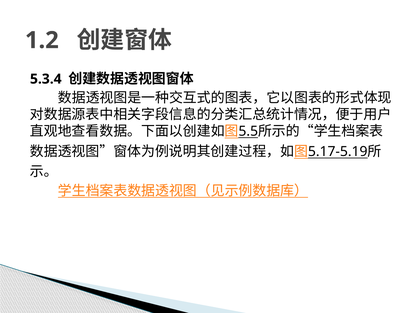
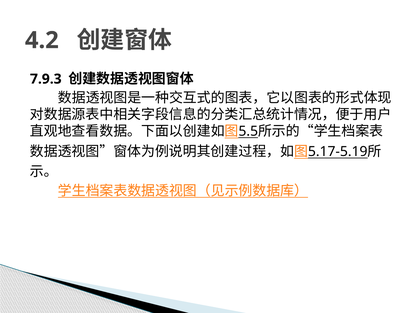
1.2: 1.2 -> 4.2 (42, 40)
5.3.4: 5.3.4 -> 7.9.3 (46, 79)
